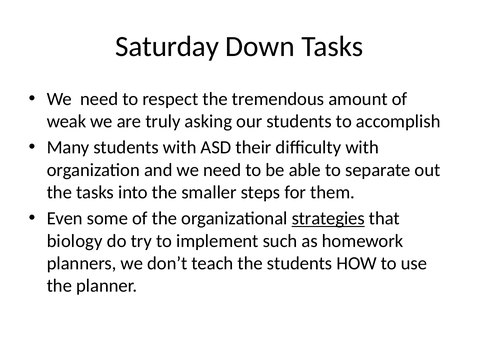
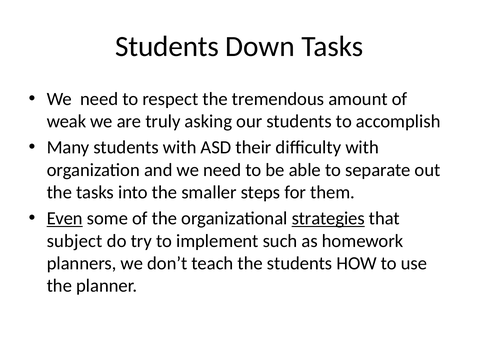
Saturday: Saturday -> Students (167, 46)
Even underline: none -> present (65, 218)
biology: biology -> subject (75, 240)
